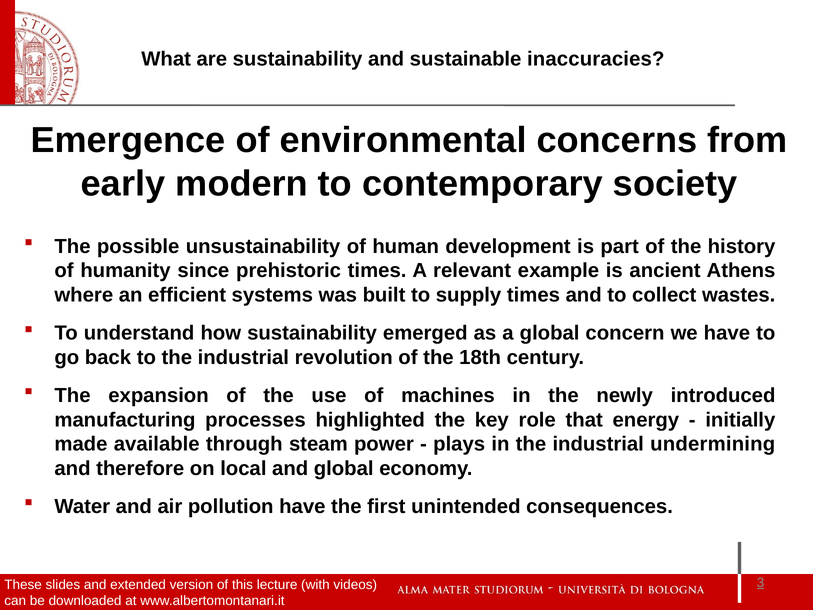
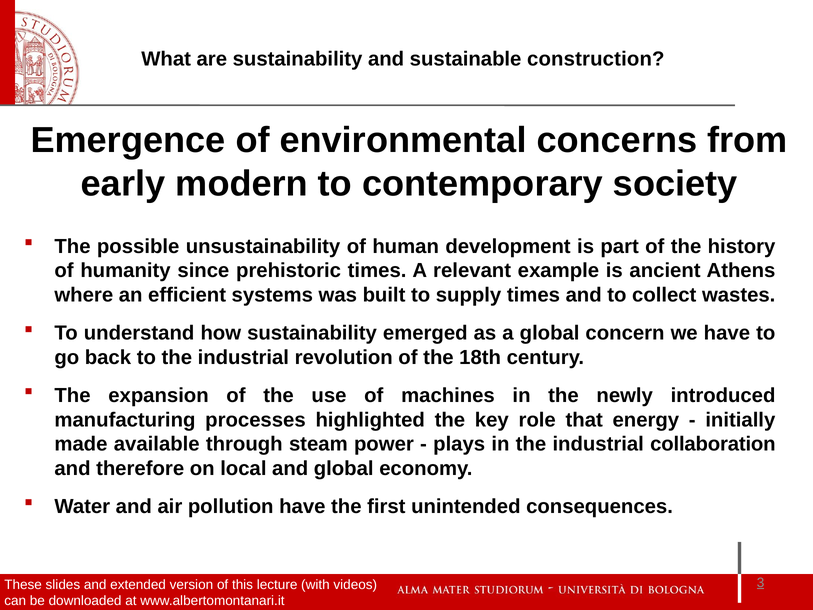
inaccuracies: inaccuracies -> construction (596, 59)
undermining: undermining -> collaboration (713, 444)
